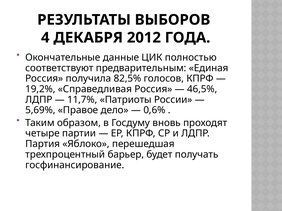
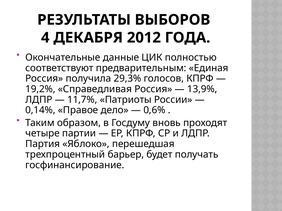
82,5%: 82,5% -> 29,3% (127, 79)
46,5%: 46,5% -> 13,9% (202, 89)
5,69%: 5,69% -> 0,14% (40, 110)
